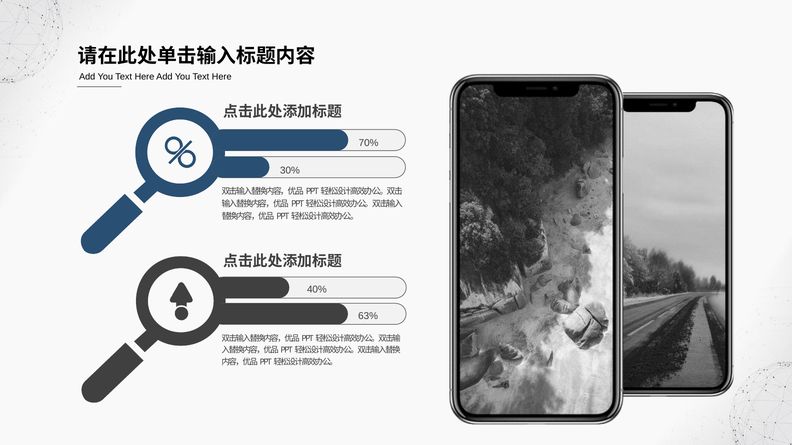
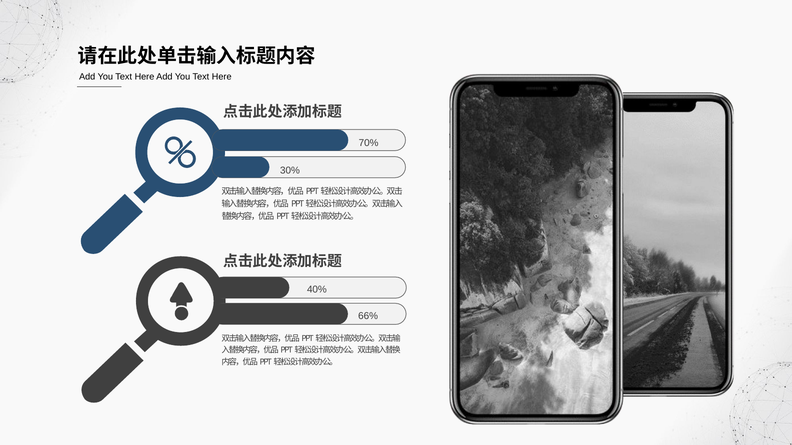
63%: 63% -> 66% (368, 316)
